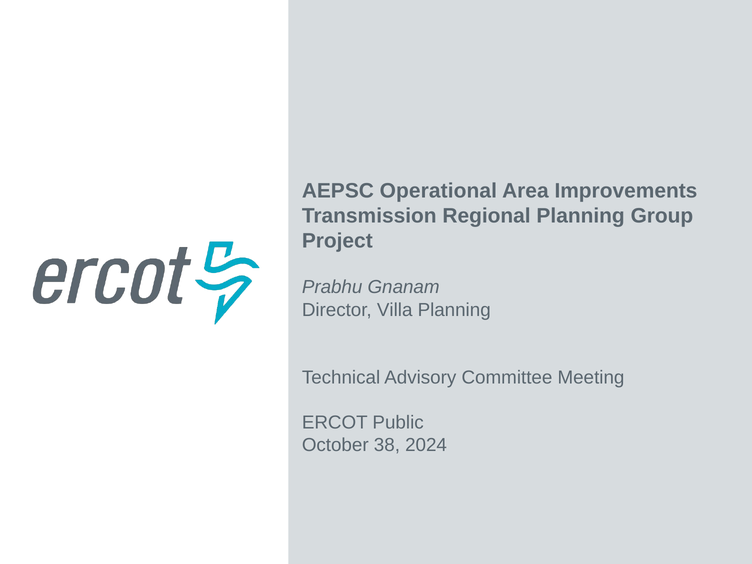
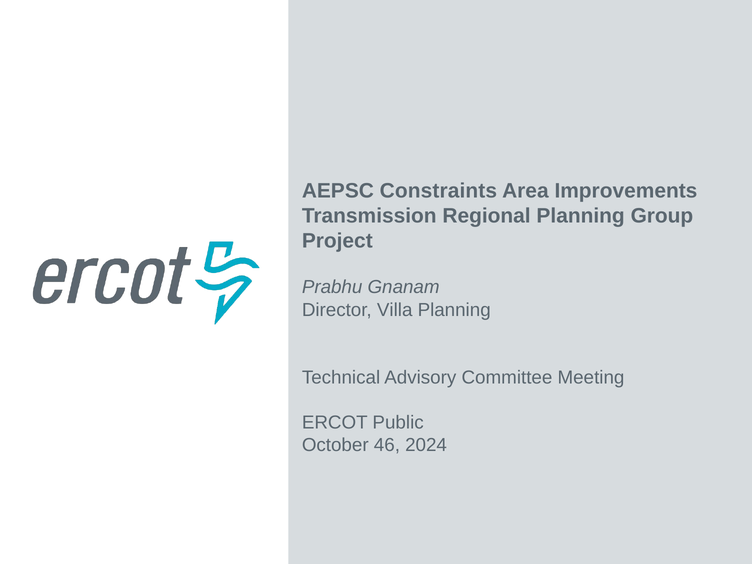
Operational: Operational -> Constraints (438, 191)
38: 38 -> 46 (387, 445)
